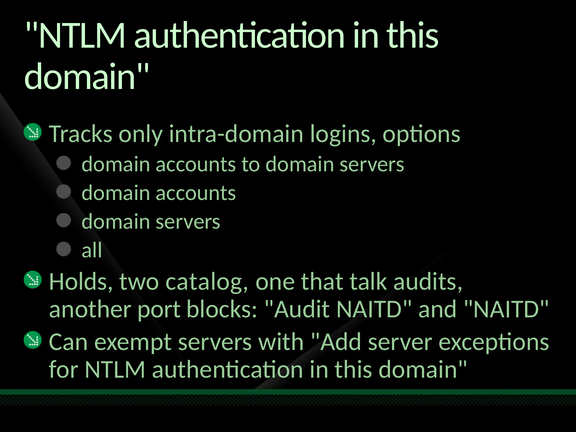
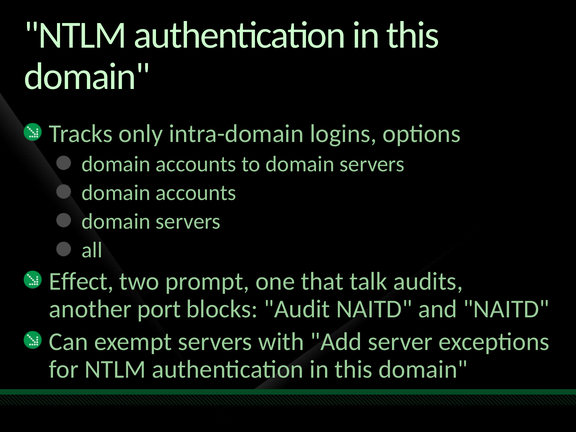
Holds: Holds -> Effect (81, 281)
catalog: catalog -> prompt (207, 281)
